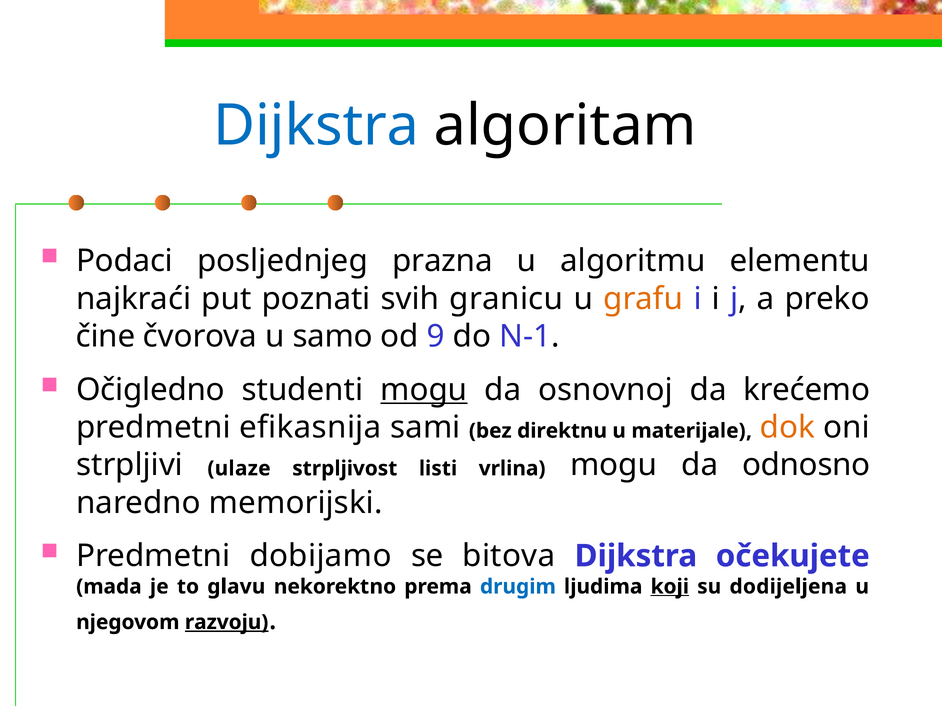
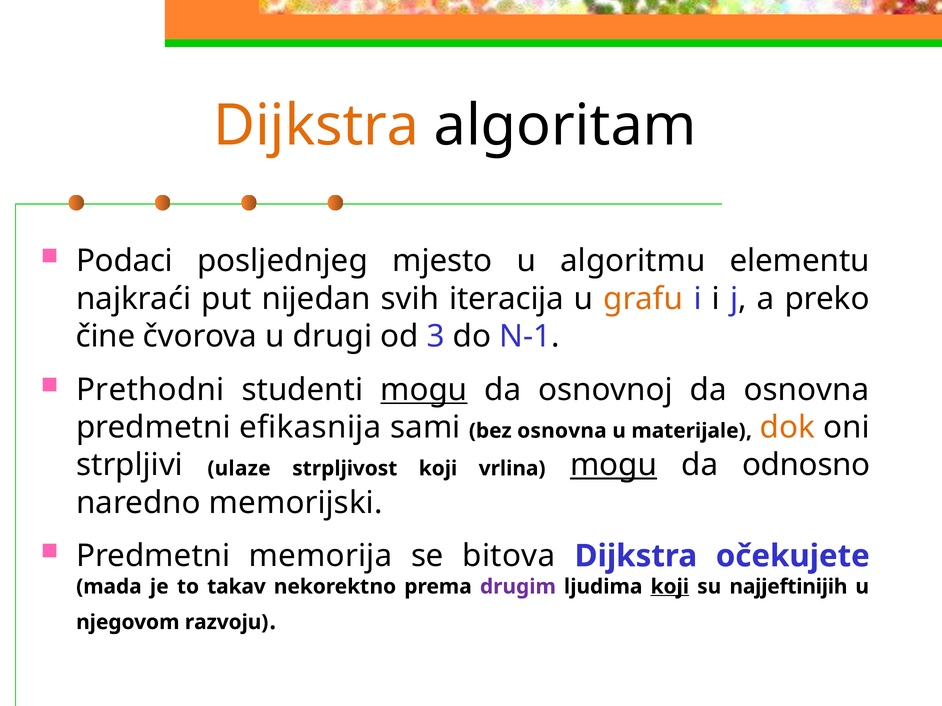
Dijkstra colour: blue -> orange (316, 126)
prazna: prazna -> mjesto (442, 261)
poznati: poznati -> nijedan (316, 299)
granicu: granicu -> iteracija (507, 299)
samo: samo -> drugi (332, 337)
9: 9 -> 3 (436, 337)
Očigledno: Očigledno -> Prethodni (150, 390)
da krećemo: krećemo -> osnovna (807, 390)
bez direktnu: direktnu -> osnovna (562, 431)
strpljivost listi: listi -> koji (438, 469)
mogu underline: none -> present (614, 465)
dobijamo: dobijamo -> memorija (321, 556)
glavu: glavu -> takav (236, 587)
drugim colour: blue -> purple (518, 587)
dodijeljena: dodijeljena -> najjeftinijih (788, 587)
razvoju underline: present -> none (227, 623)
